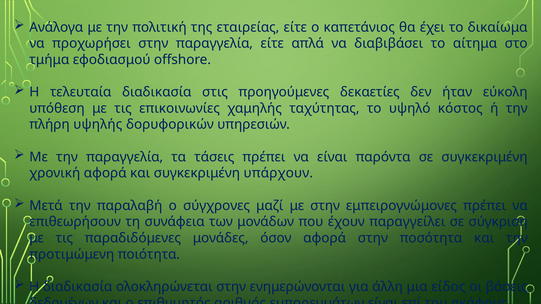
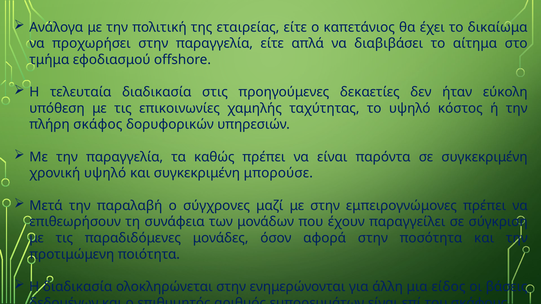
υψηλής: υψηλής -> σκάφος (98, 125)
τάσεις: τάσεις -> καθώς (214, 157)
χρονική αφορά: αφορά -> υψηλό (105, 173)
υπάρχουν: υπάρχουν -> μπορούσε (278, 173)
